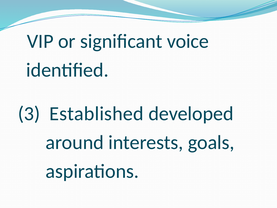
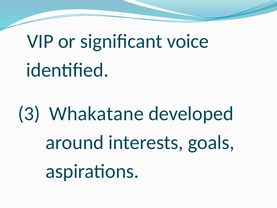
Established: Established -> Whakatane (96, 114)
